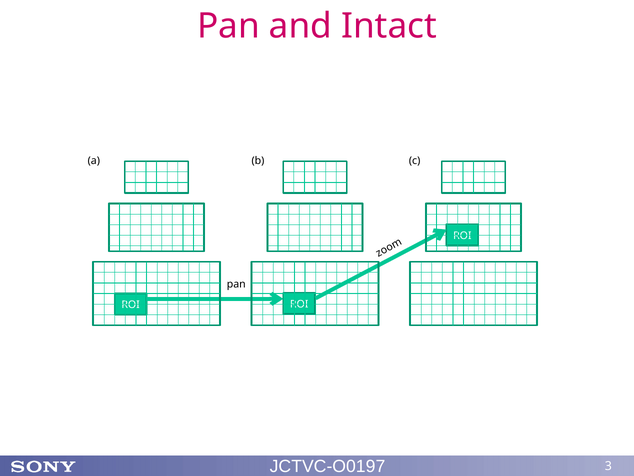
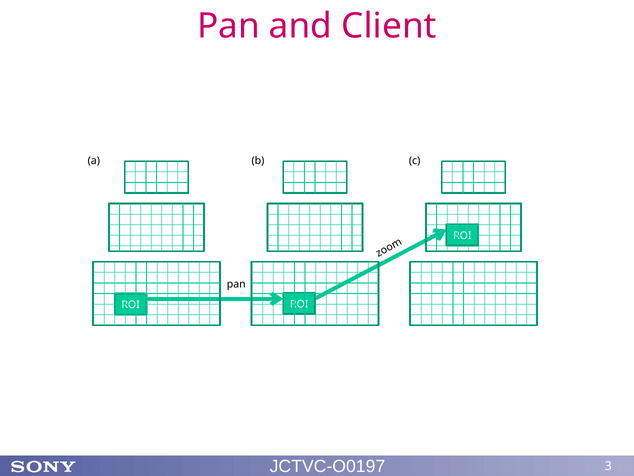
Intact: Intact -> Client (389, 26)
